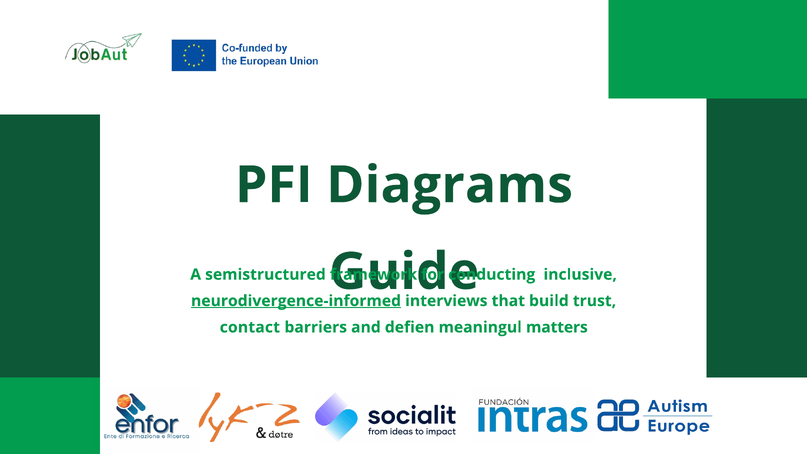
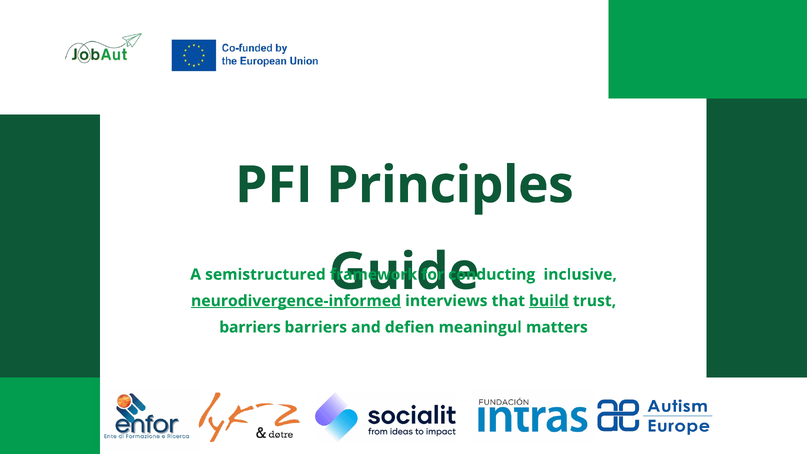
Diagrams: Diagrams -> Principles (450, 185)
build underline: none -> present (549, 301)
contact: contact -> barriers (250, 327)
